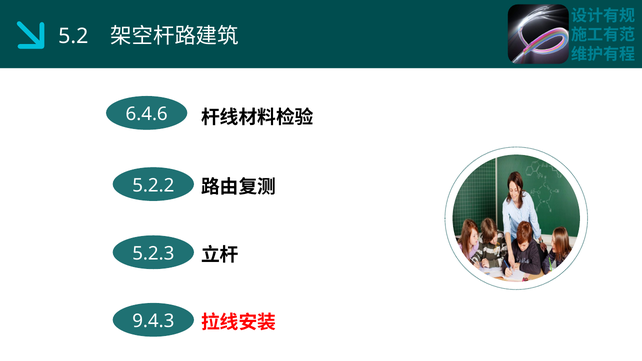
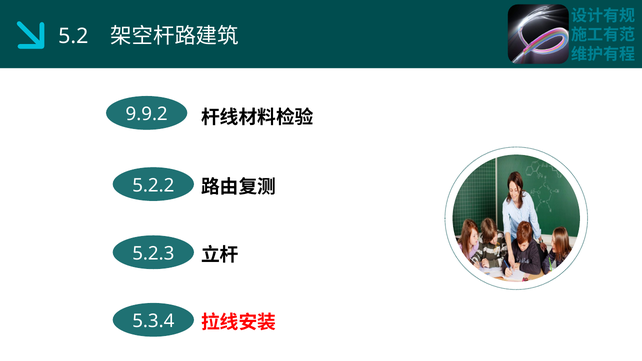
6.4.6: 6.4.6 -> 9.9.2 (147, 114)
9.4.3: 9.4.3 -> 5.3.4 (153, 321)
